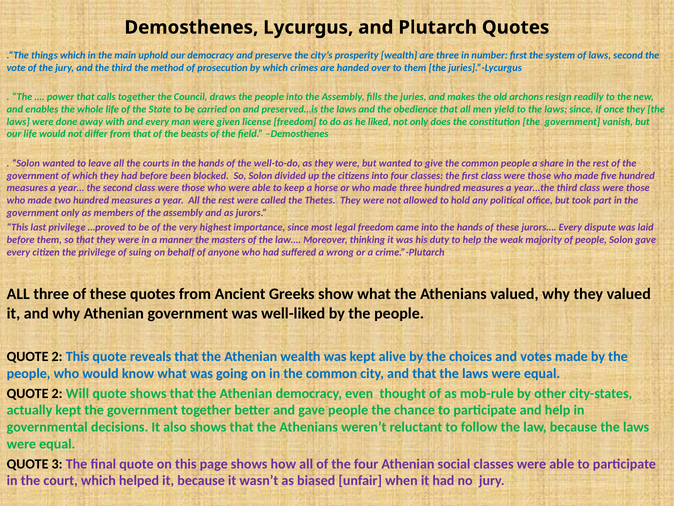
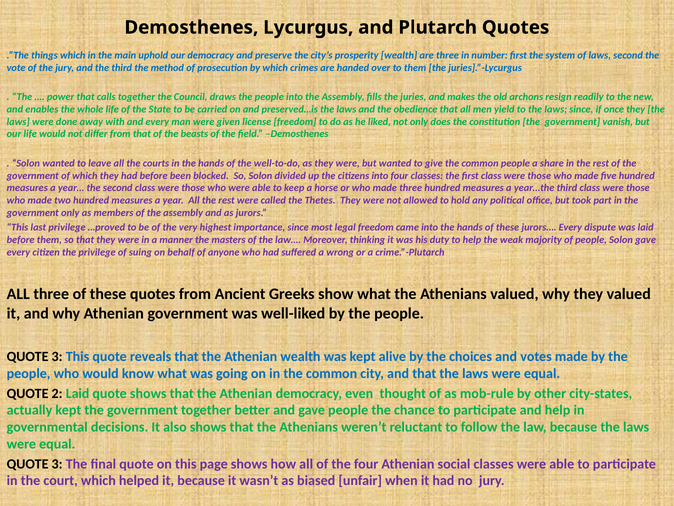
2: 2 -> 3 (57, 356)
2 Will: Will -> Laid (78, 393)
